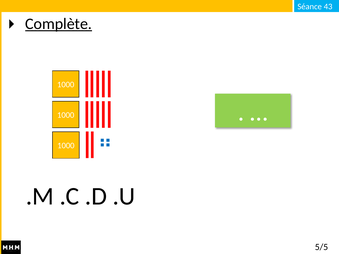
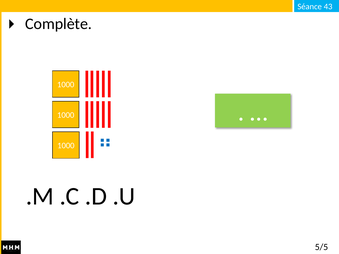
Complète underline: present -> none (59, 24)
